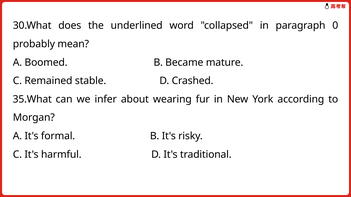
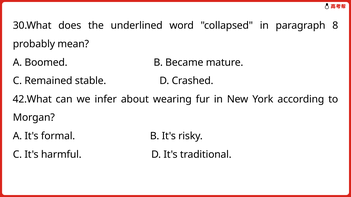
0: 0 -> 8 (335, 26)
35.What: 35.What -> 42.What (32, 99)
